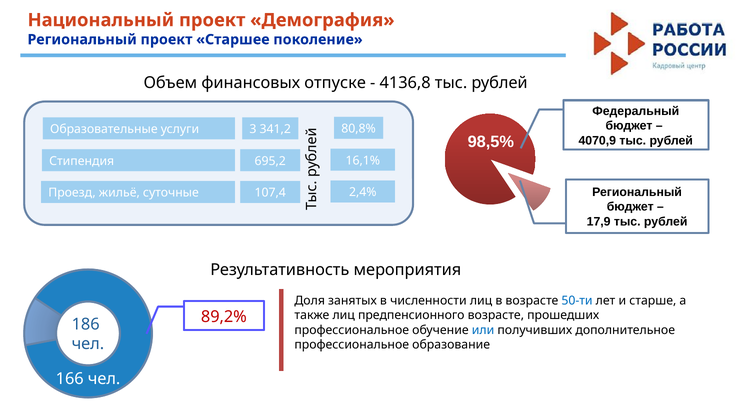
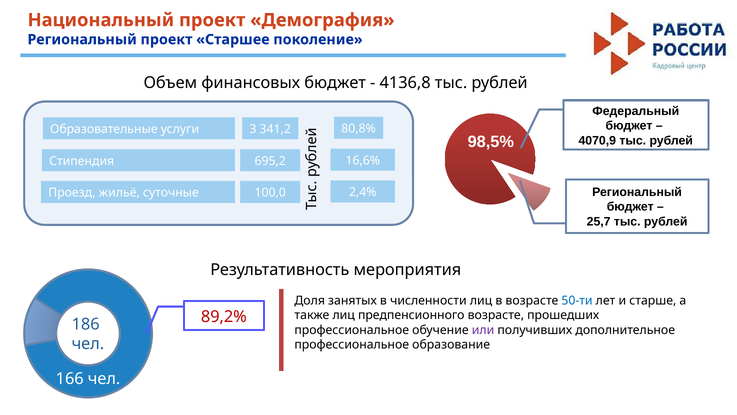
финансовых отпуске: отпуске -> бюджет (335, 83)
16,1%: 16,1% -> 16,6% (363, 160)
107,4: 107,4 -> 100,0 (270, 193)
17,9: 17,9 -> 25,7 (599, 221)
или colour: blue -> purple (483, 330)
